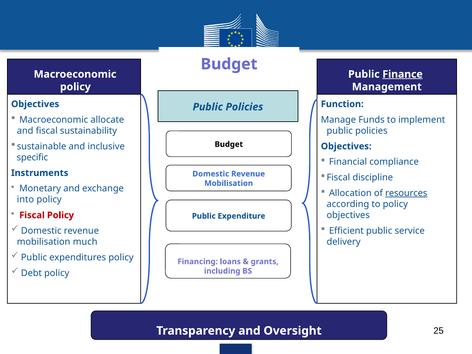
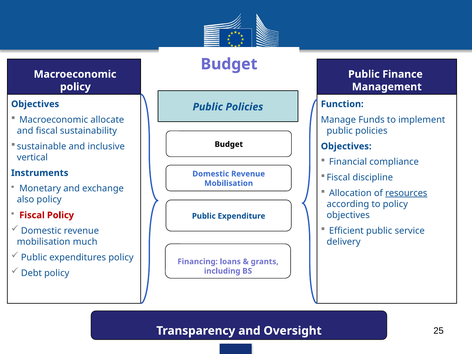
Finance underline: present -> none (403, 74)
specific: specific -> vertical (32, 157)
into: into -> also (26, 200)
